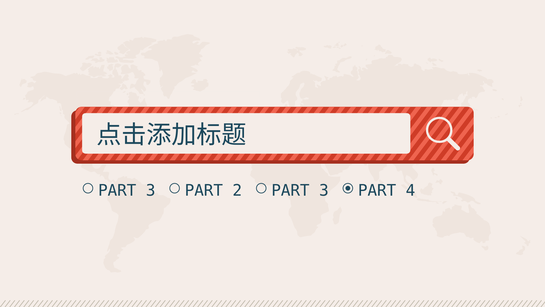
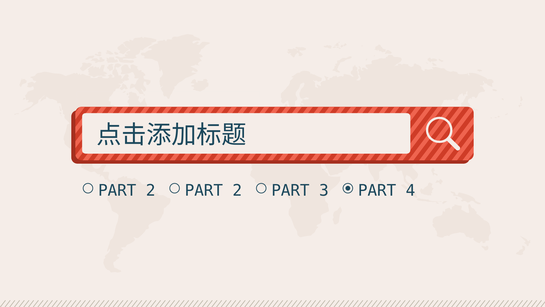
3: 3 -> 2 (151, 190)
